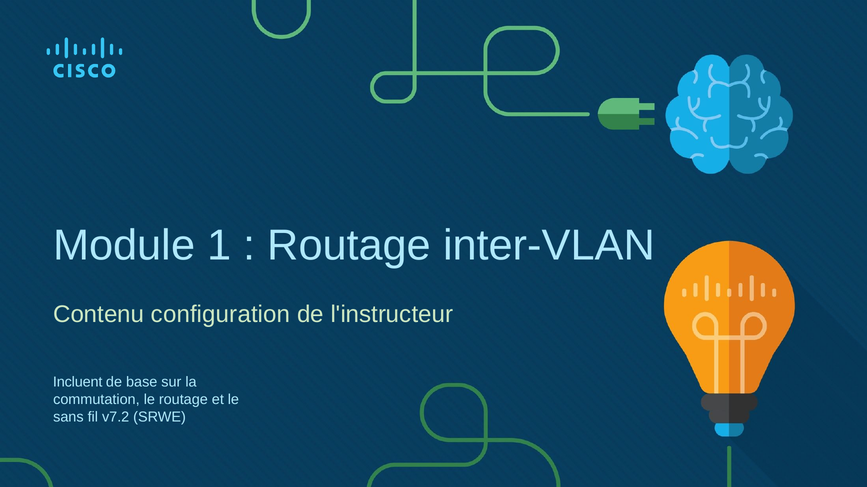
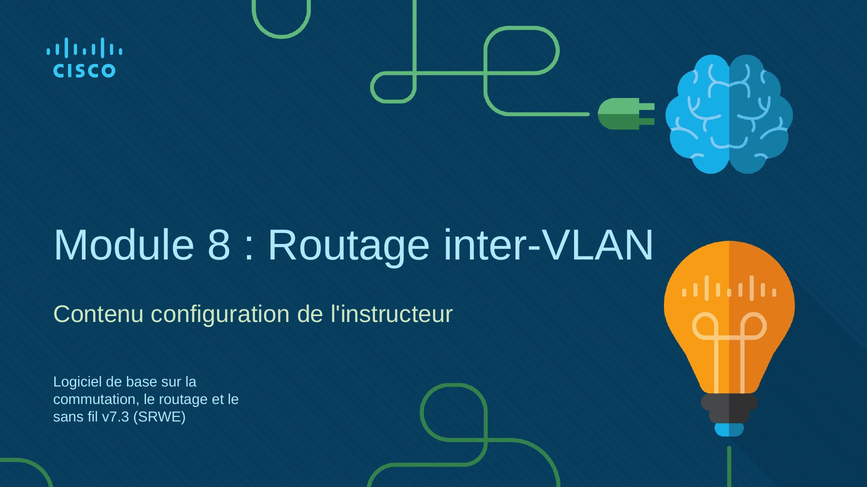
1: 1 -> 8 (219, 246)
Incluent: Incluent -> Logiciel (78, 383)
v7.2: v7.2 -> v7.3 (116, 417)
